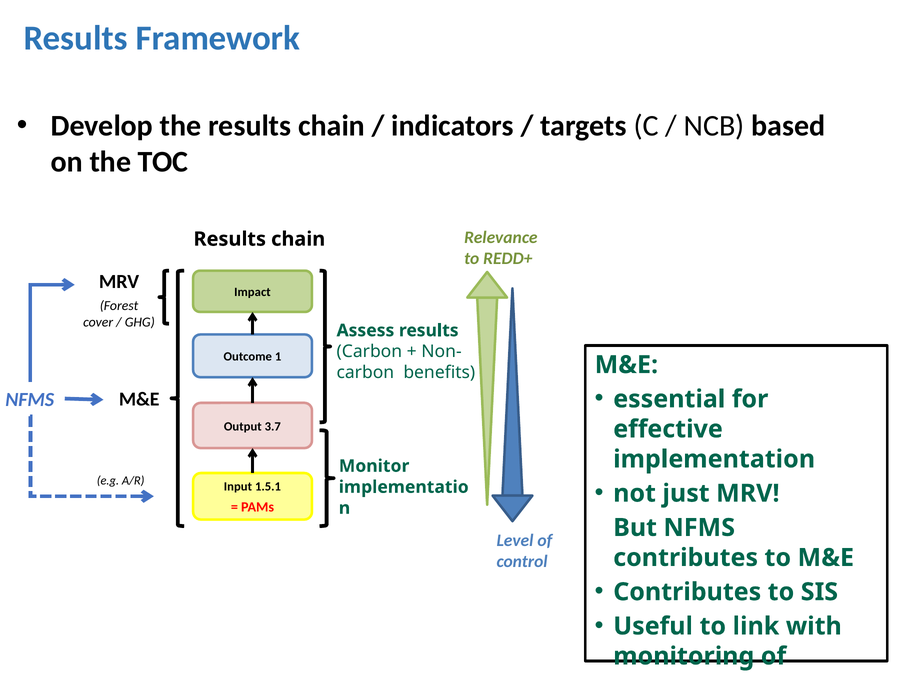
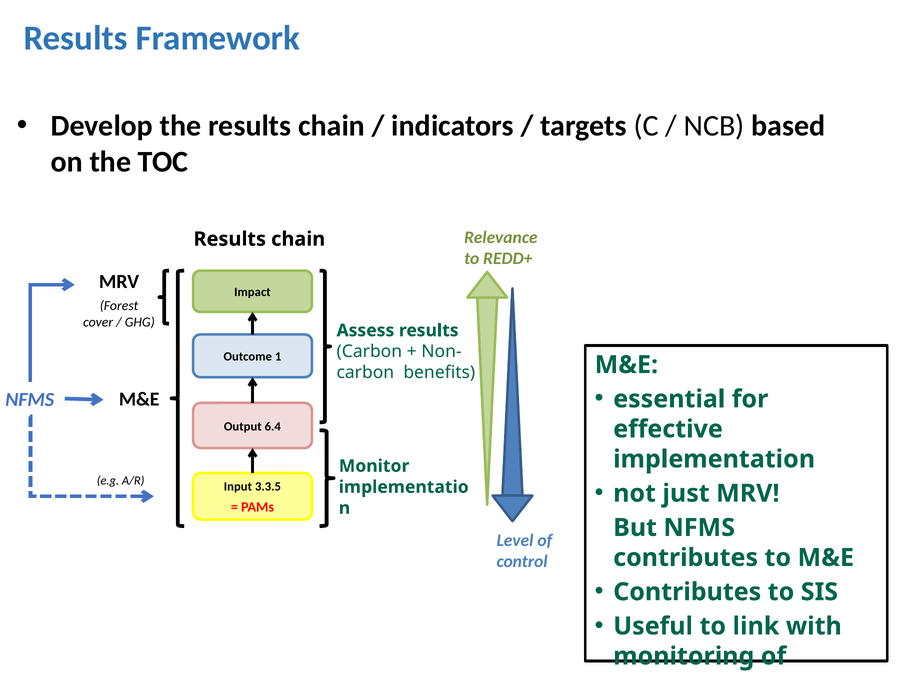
3.7: 3.7 -> 6.4 (273, 426)
1.5.1: 1.5.1 -> 3.3.5 (268, 487)
